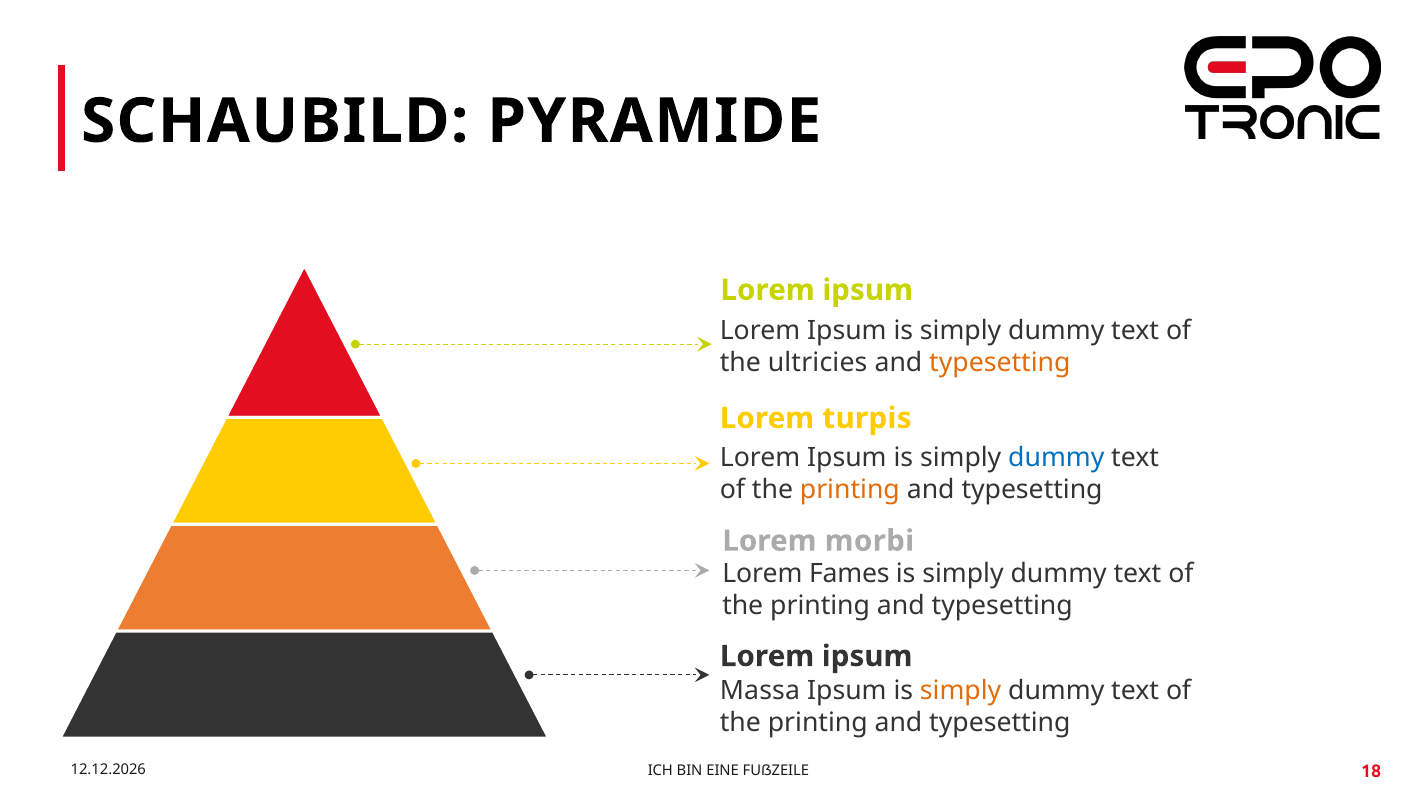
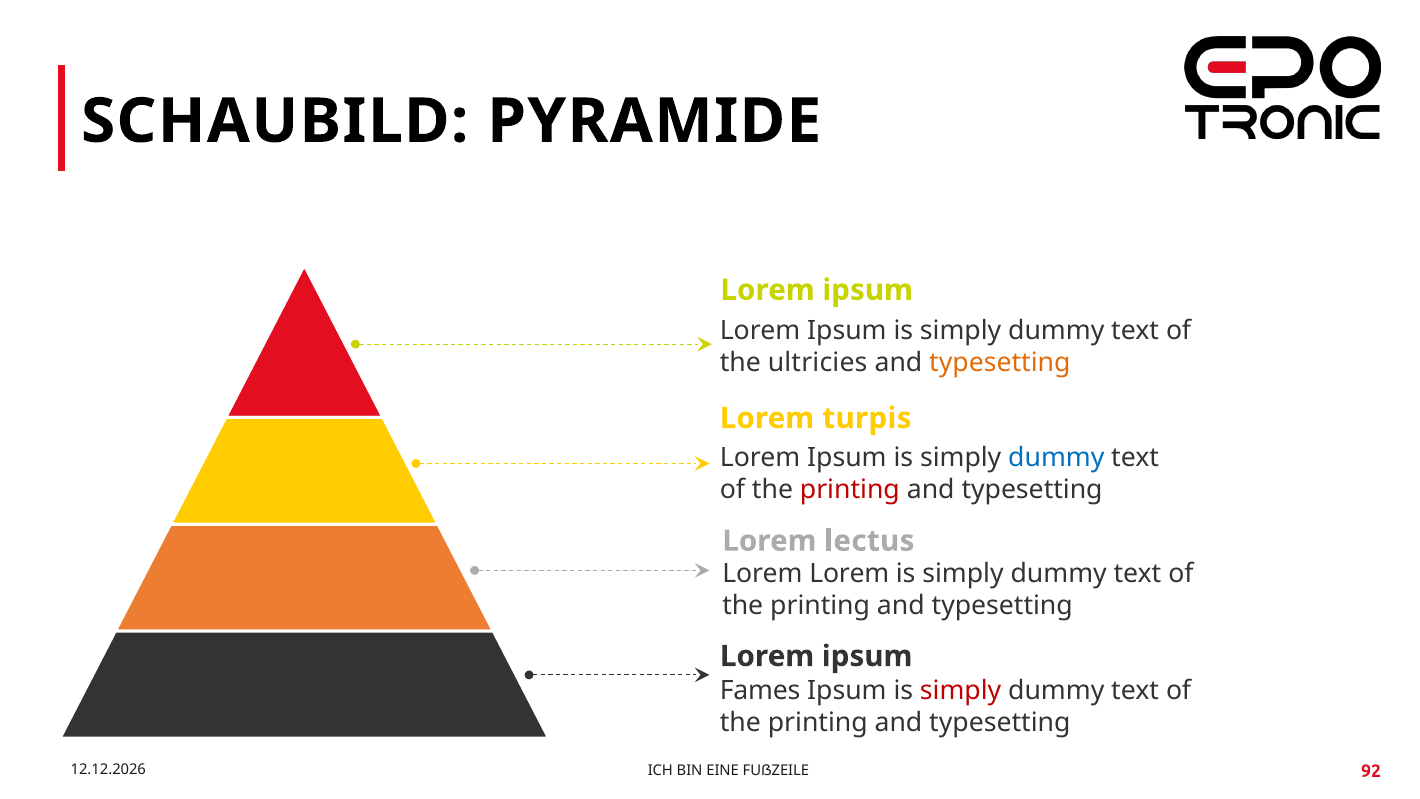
printing colour: orange -> red (850, 489)
morbi: morbi -> lectus (869, 541)
Lorem Fames: Fames -> Lorem (849, 574)
Massa: Massa -> Fames (760, 691)
simply colour: orange -> red (961, 691)
18: 18 -> 92 (1371, 771)
